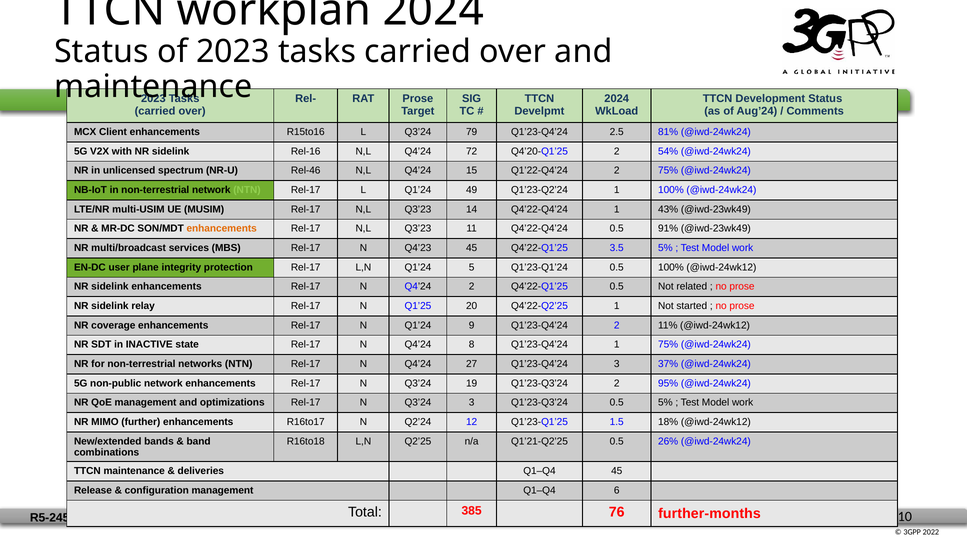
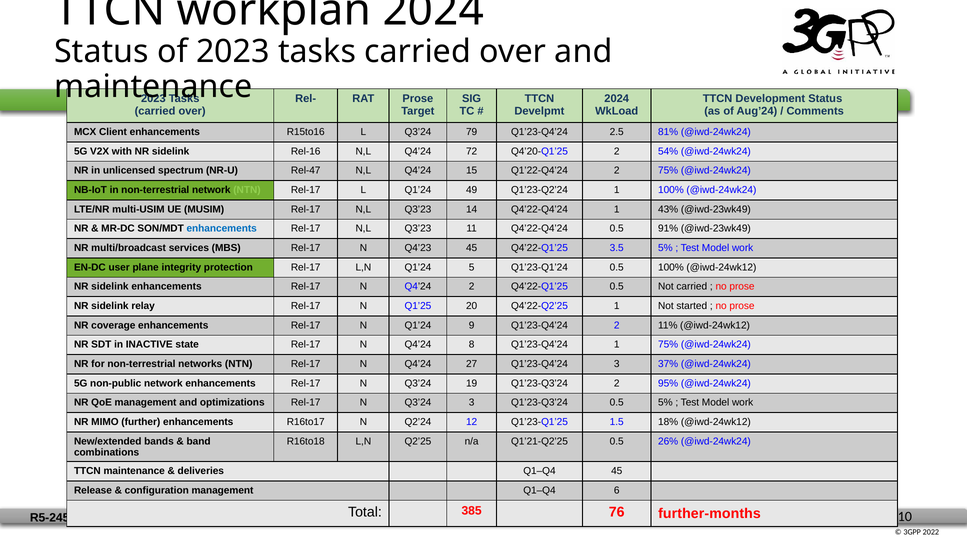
Rel-46: Rel-46 -> Rel-47 (306, 171)
enhancements colour: orange -> blue (222, 229)
Not related: related -> carried (692, 287)
